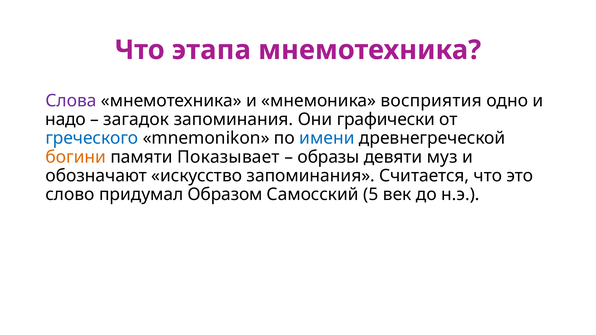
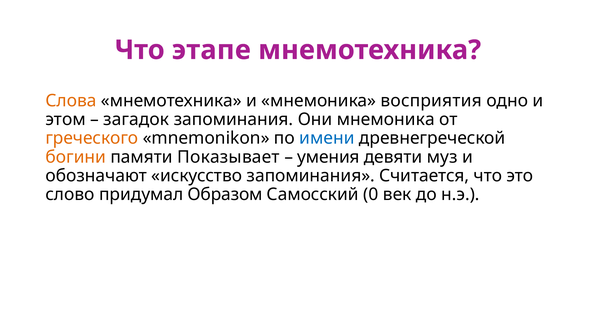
этапа: этапа -> этапе (211, 50)
Слова colour: purple -> orange (71, 101)
надо: надо -> этом (66, 120)
Они графически: графически -> мнемоника (386, 120)
греческого colour: blue -> orange (92, 138)
образы: образы -> умения (328, 157)
5: 5 -> 0 (371, 195)
